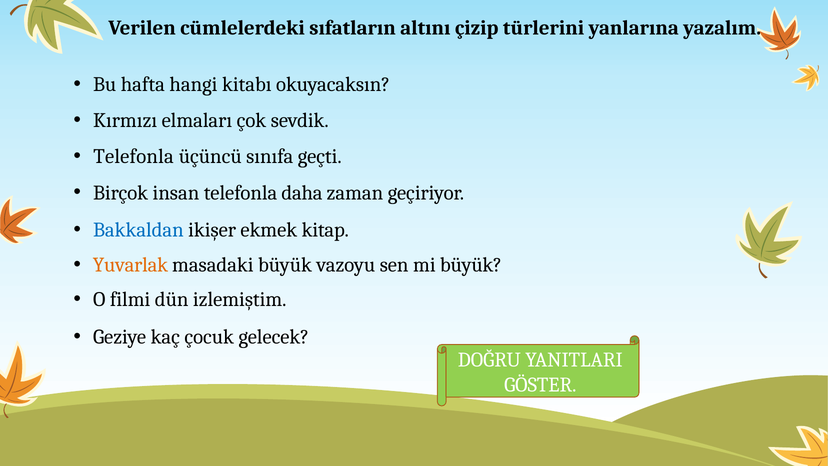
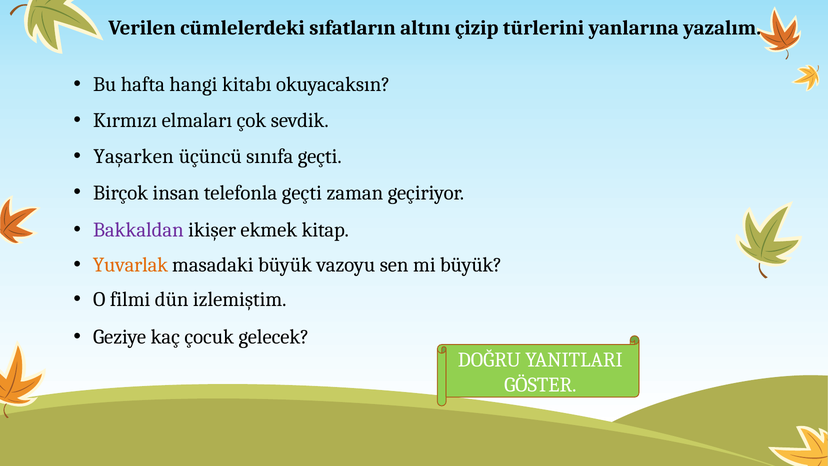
Telefonla: Telefonla -> Yaşarken (134, 157)
telefonla daha: daha -> geçti (302, 193)
Bakkaldan colour: blue -> purple (138, 230)
